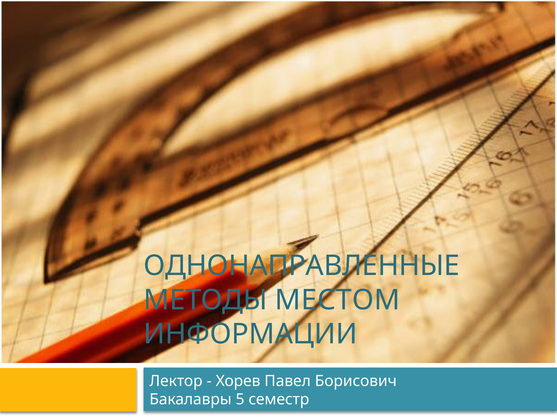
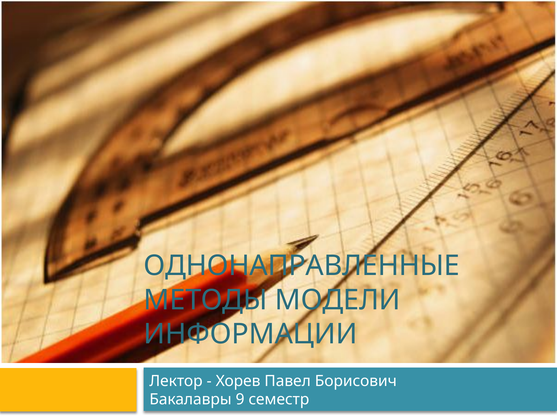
МЕСТОМ: МЕСТОМ -> МОДЕЛИ (338, 300)
5: 5 -> 9 (240, 400)
